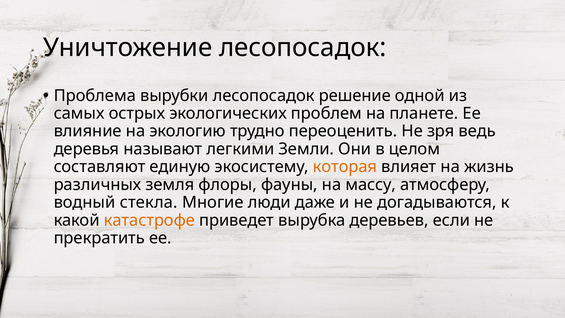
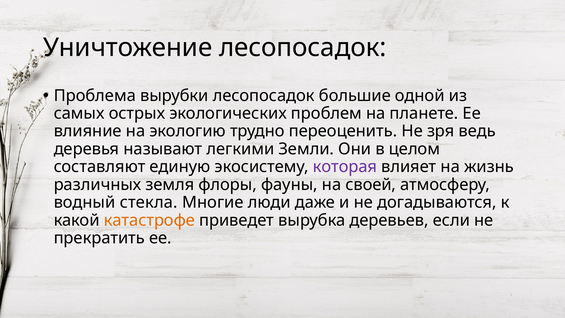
решение: решение -> большие (355, 96)
которая colour: orange -> purple (345, 167)
массу: массу -> своей (371, 185)
